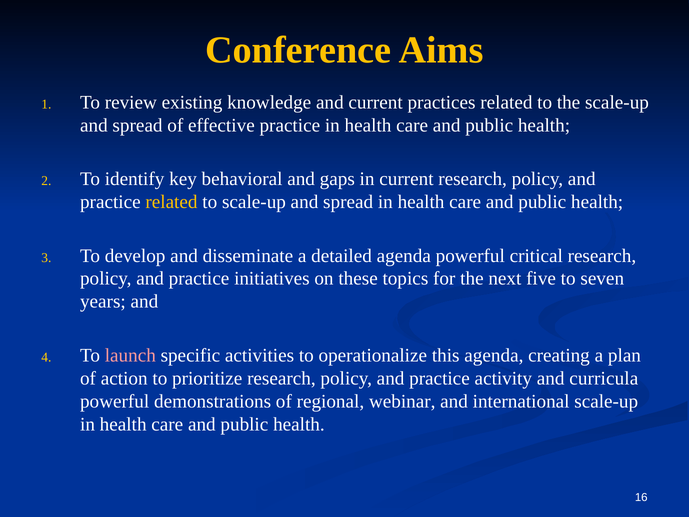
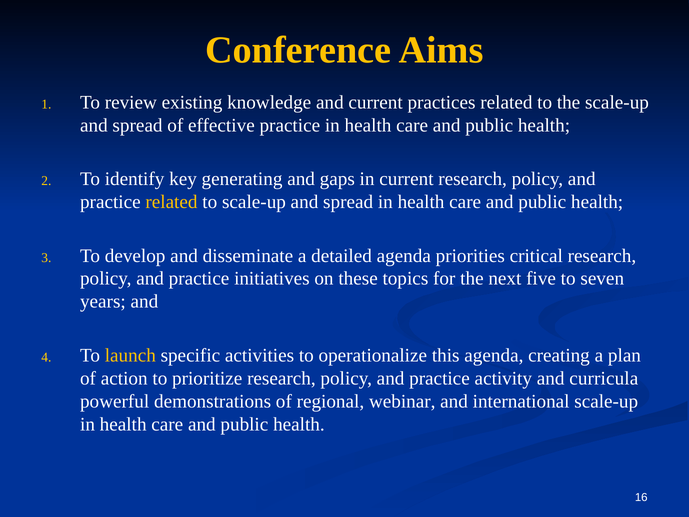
behavioral: behavioral -> generating (242, 179)
agenda powerful: powerful -> priorities (470, 256)
launch colour: pink -> yellow (130, 355)
